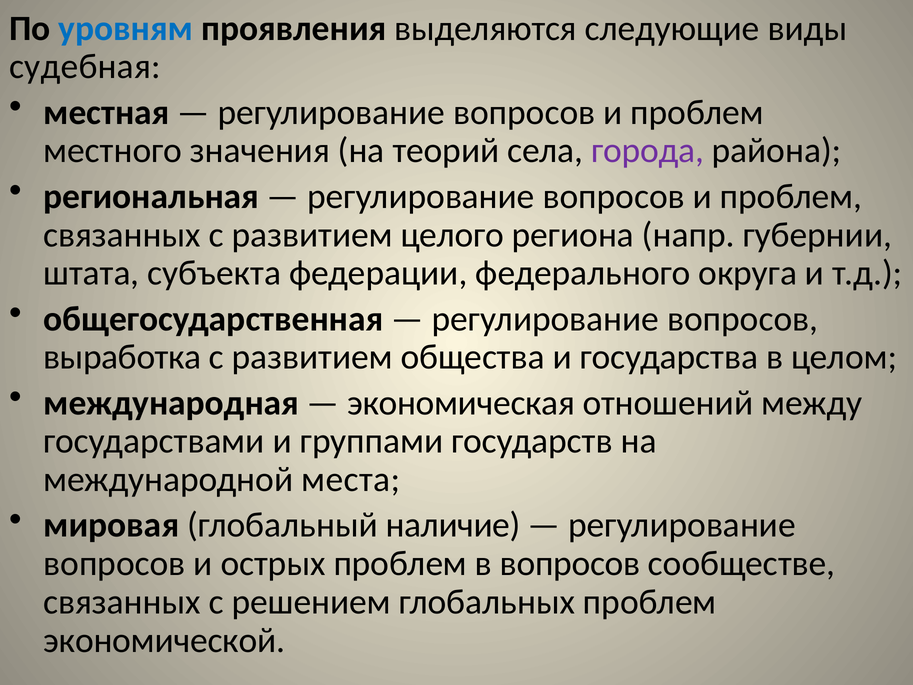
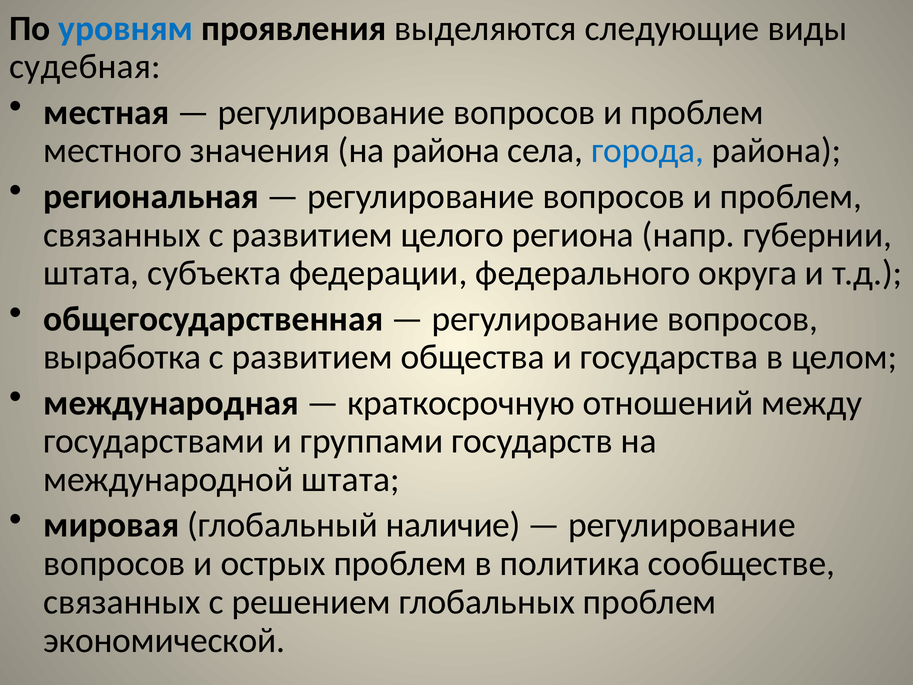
на теорий: теорий -> района (446, 151)
города colour: purple -> blue (648, 151)
экономическая: экономическая -> краткосрочную (461, 403)
международной места: места -> штата (351, 479)
в вопросов: вопросов -> политика (570, 563)
